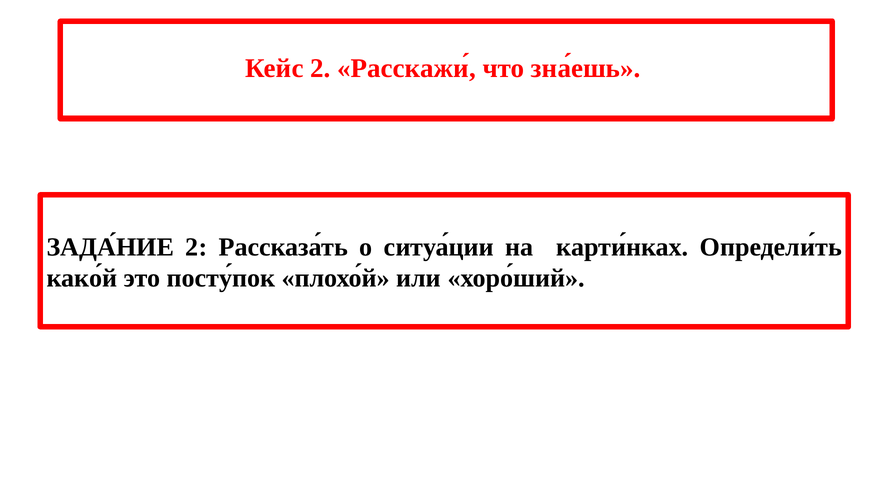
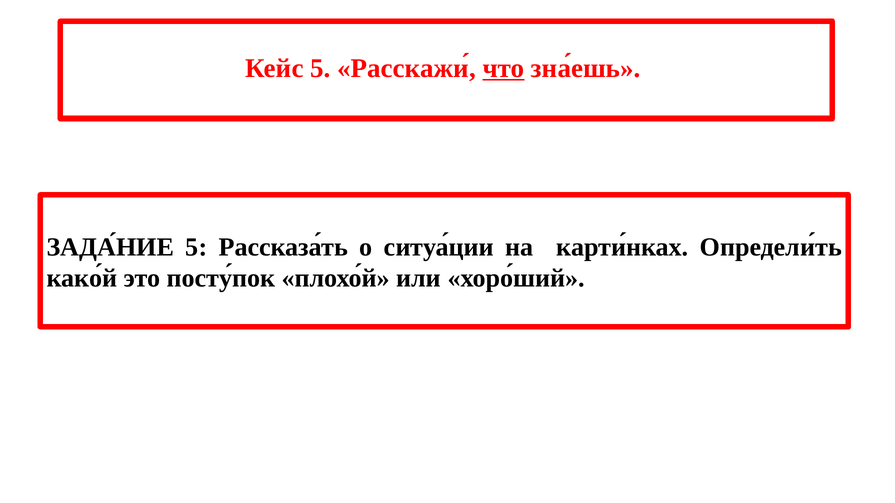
Кейс 2: 2 -> 5 (321, 68)
что underline: none -> present (503, 68)
ЗАДА́НИЕ 2: 2 -> 5 (196, 247)
